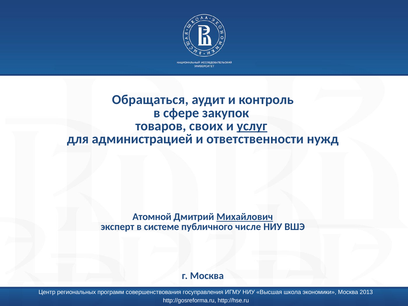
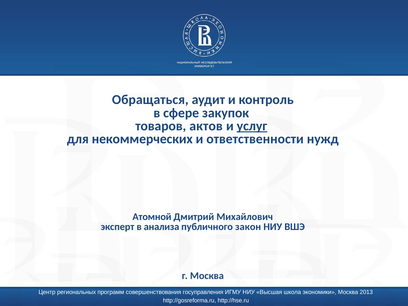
своих: своих -> актов (206, 126)
администрацией: администрацией -> некоммерческих (142, 139)
Михайлович underline: present -> none (245, 217)
системе: системе -> анализа (162, 227)
числе: числе -> закон (248, 227)
